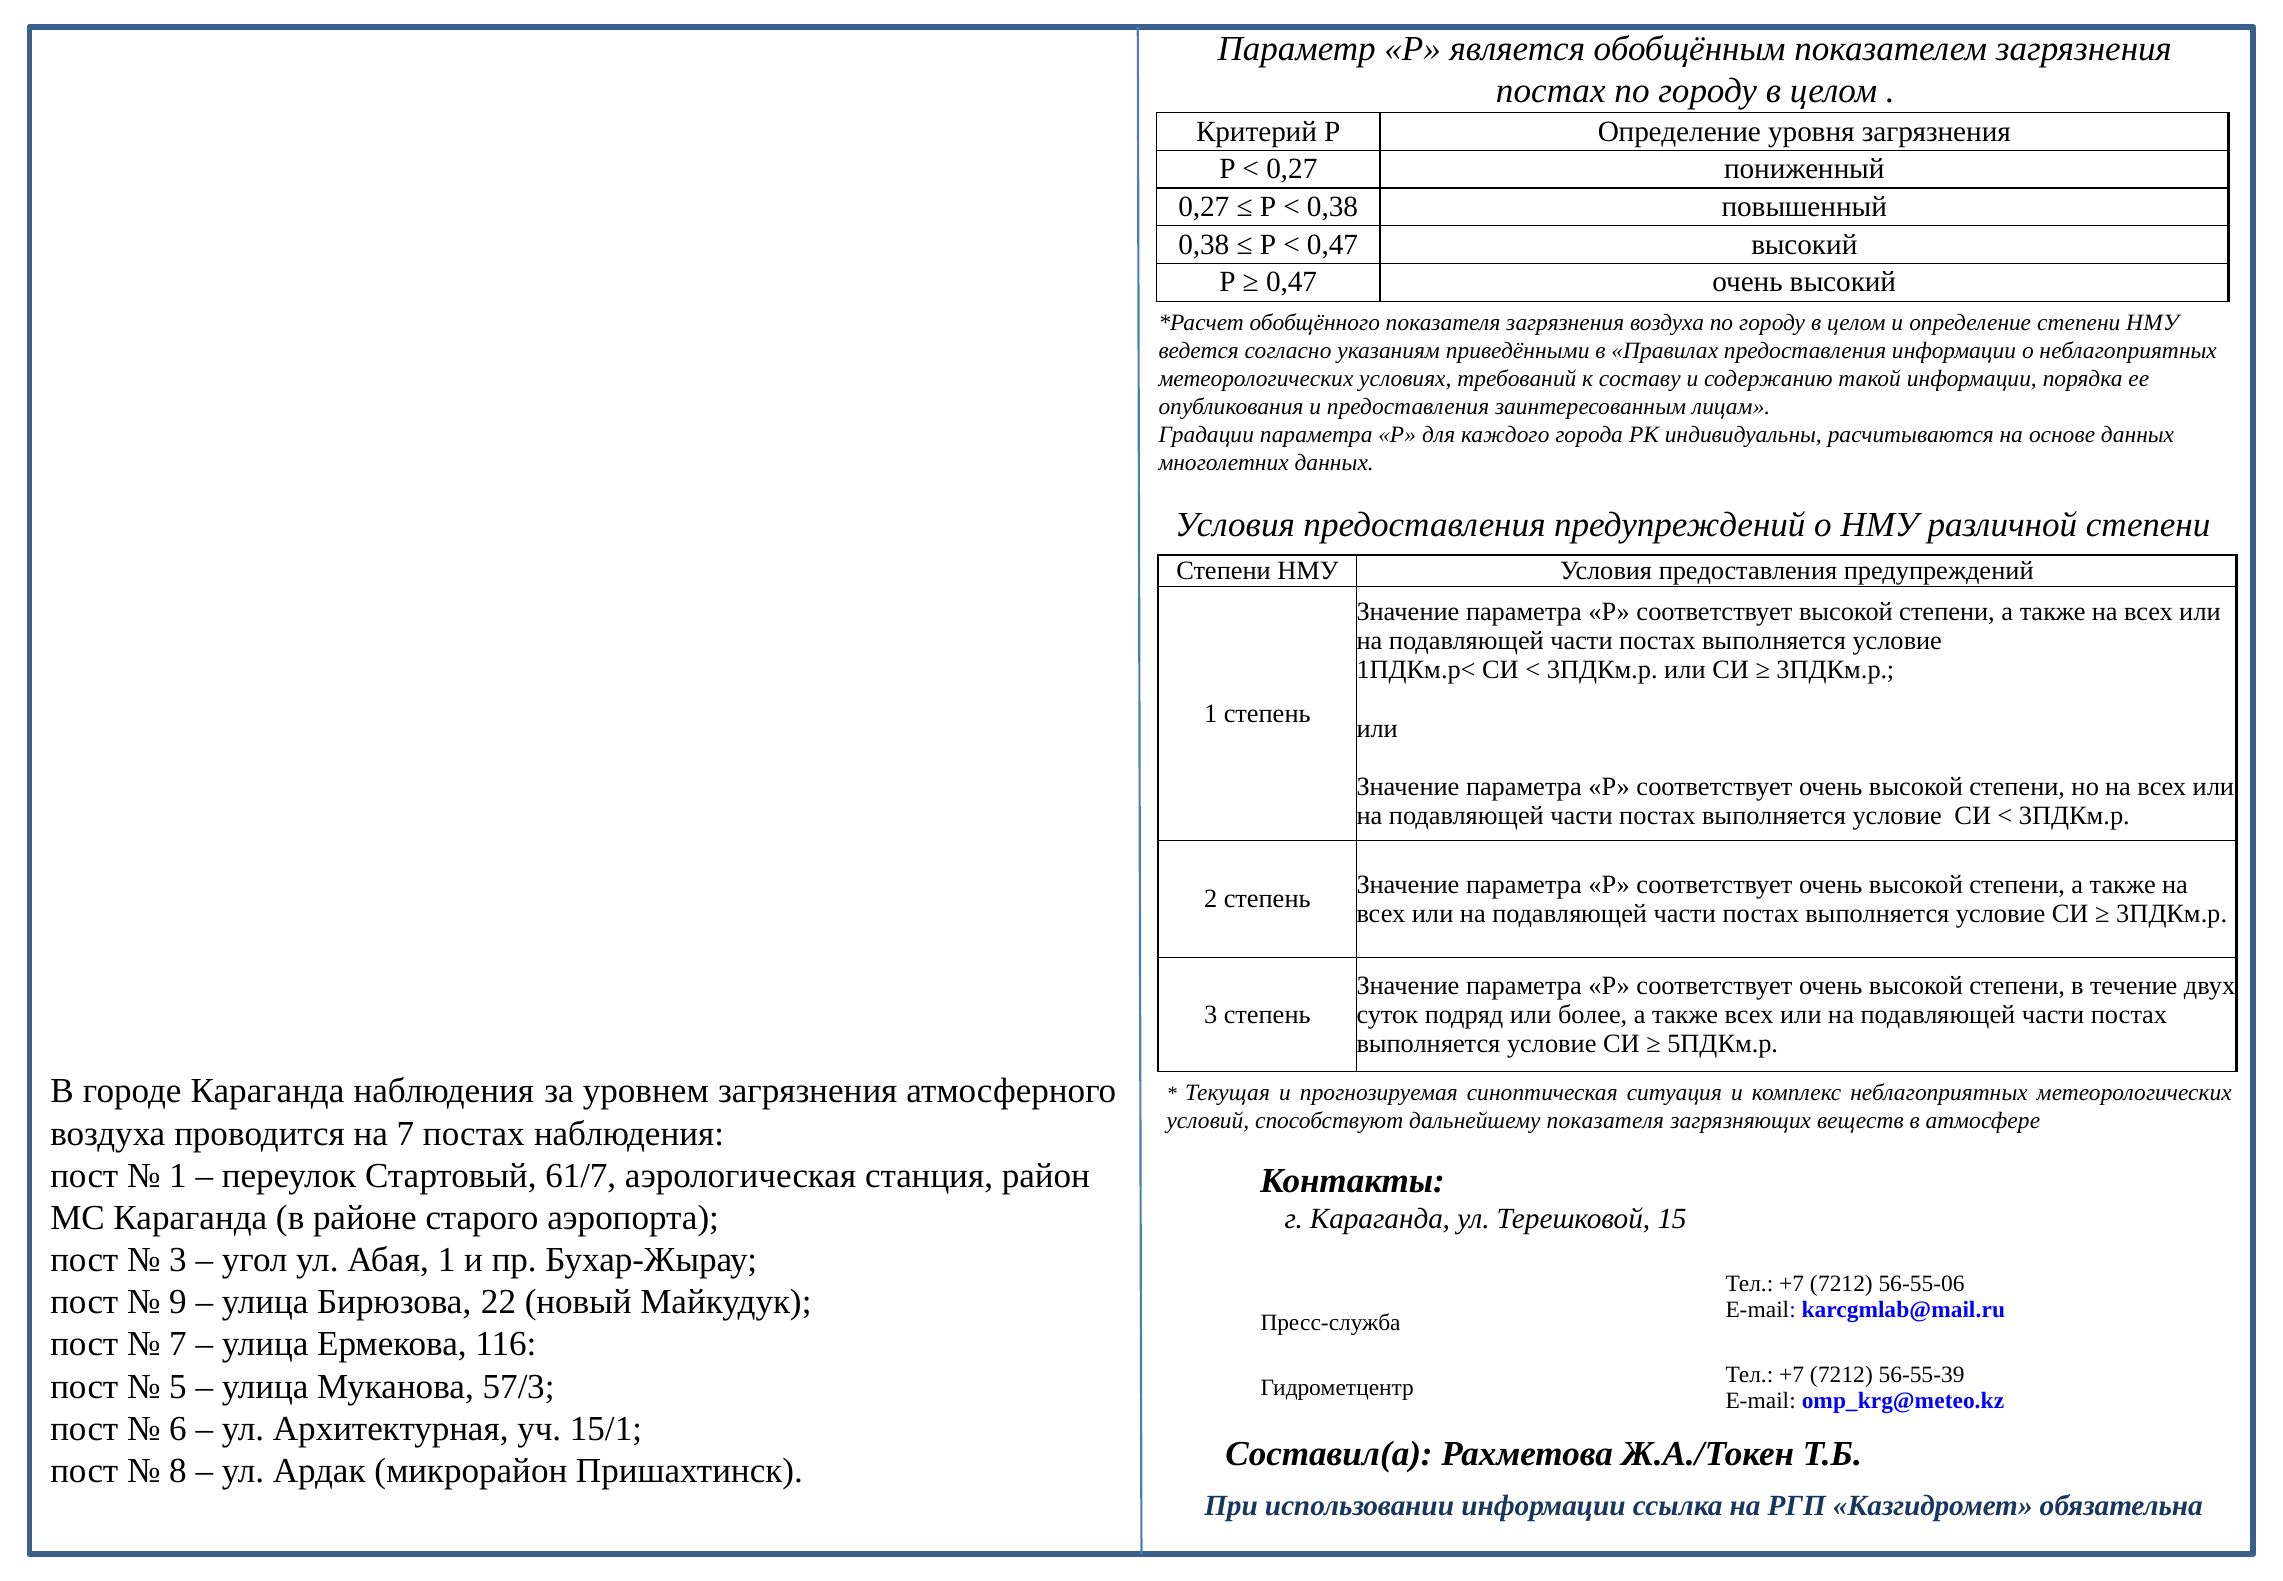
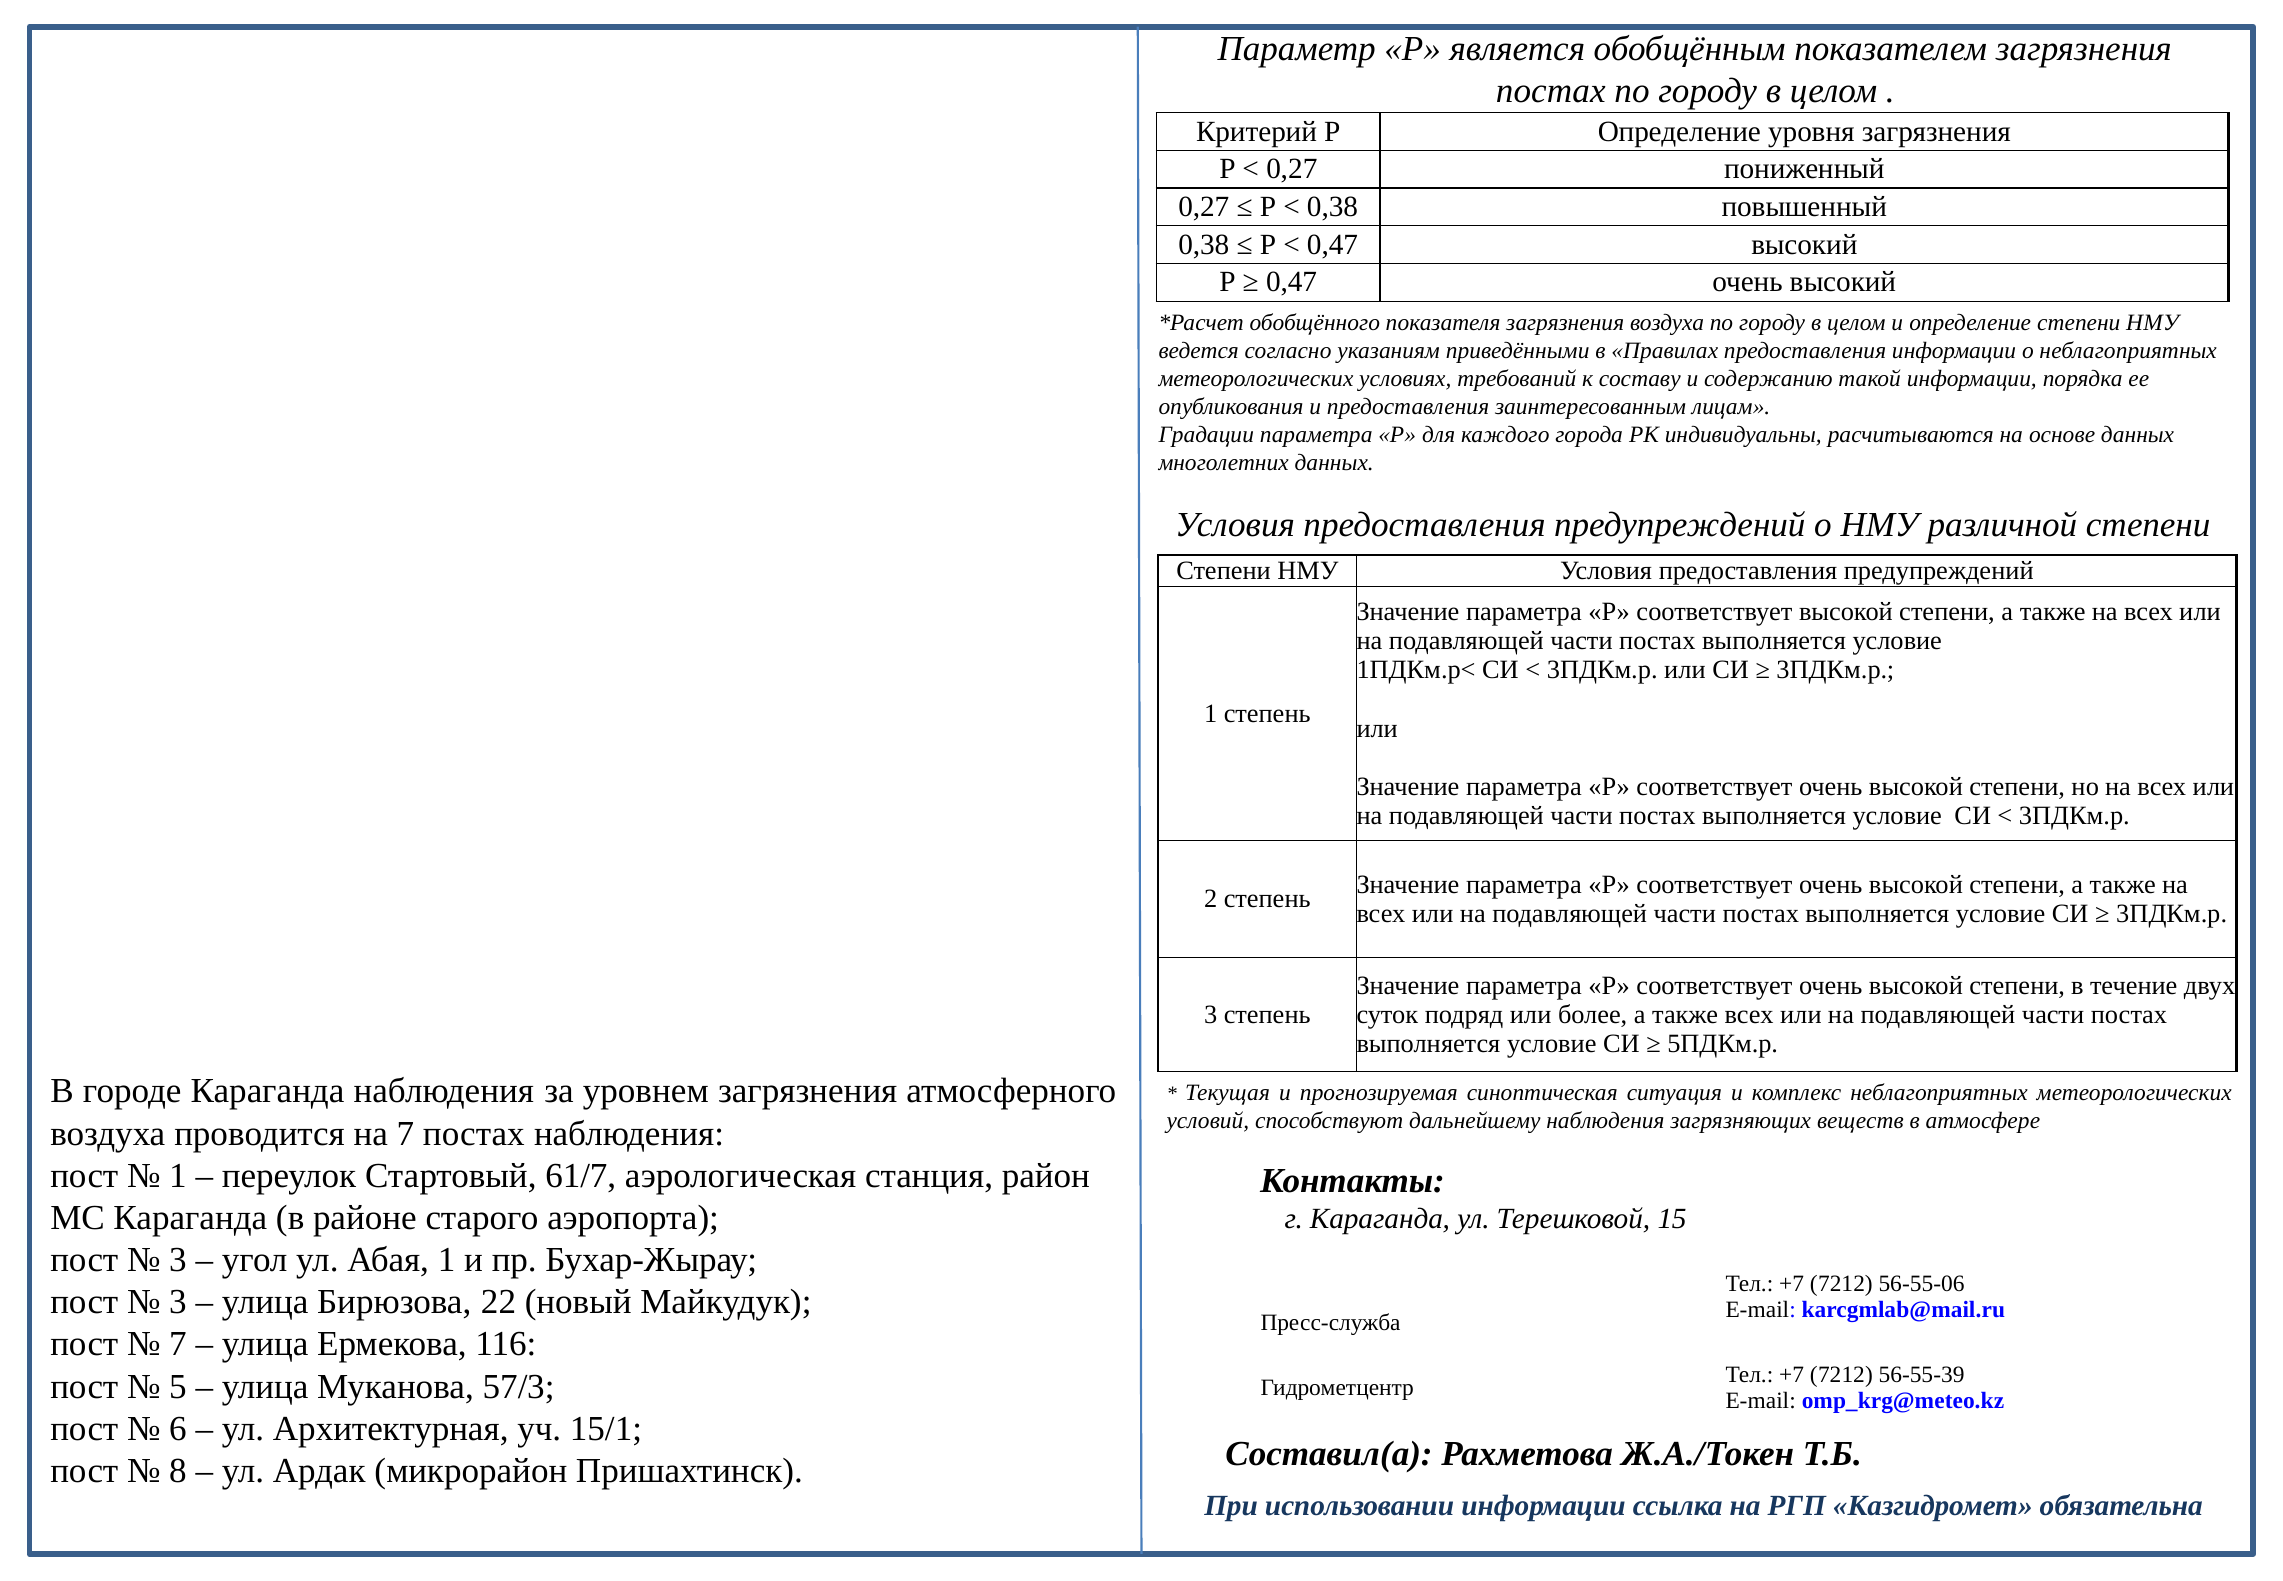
дальнейшему показателя: показателя -> наблюдения (1605, 1121)
9: 9 -> 3 (178, 1302)
